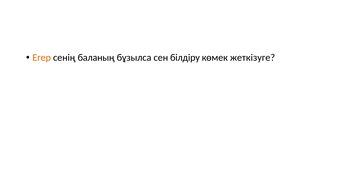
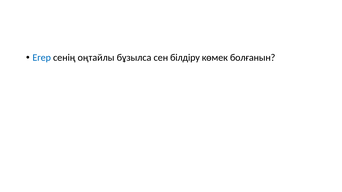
Егер colour: orange -> blue (42, 58)
баланың: баланың -> оңтайлы (96, 58)
жеткізуге: жеткізуге -> болғанын (253, 58)
